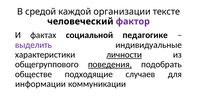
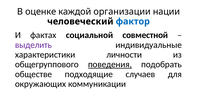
средой: средой -> оценке (41, 12)
тексте: тексте -> нации (166, 12)
фактор colour: purple -> blue (133, 21)
педагогике: педагогике -> совместной (145, 35)
личности underline: present -> none (124, 55)
информации: информации -> окружающих (41, 84)
